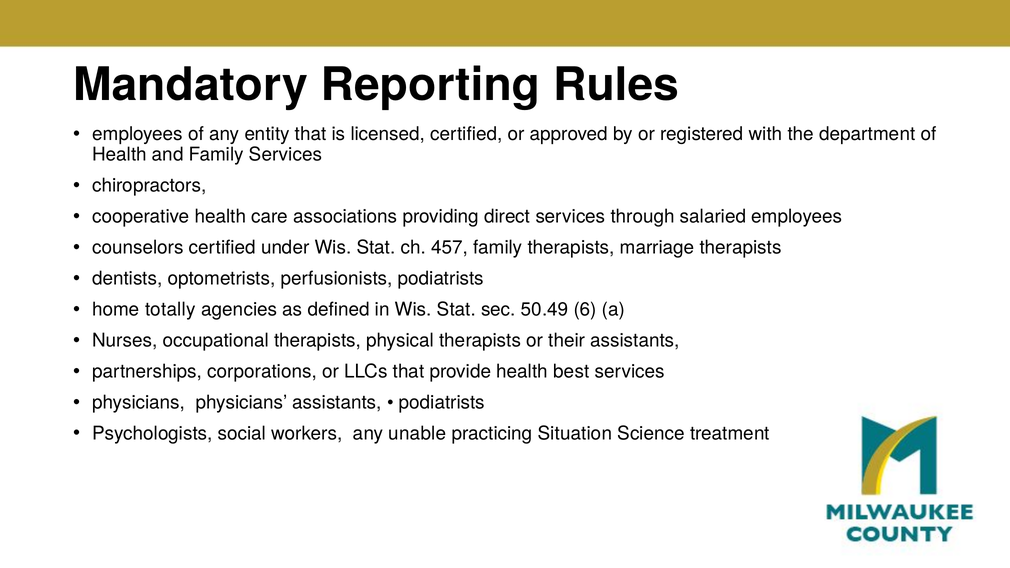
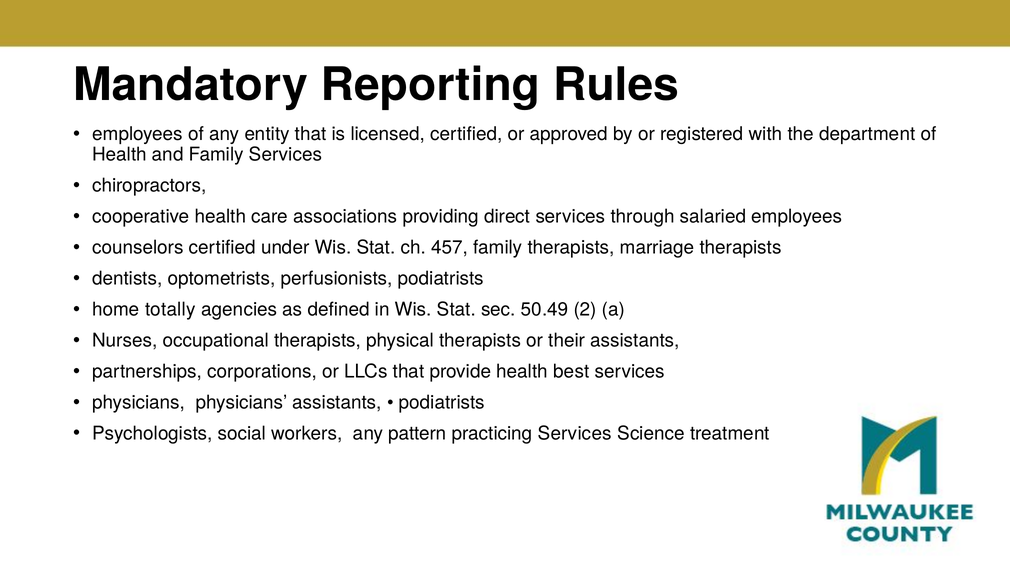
6: 6 -> 2 (585, 309)
unable: unable -> pattern (417, 433)
practicing Situation: Situation -> Services (575, 433)
